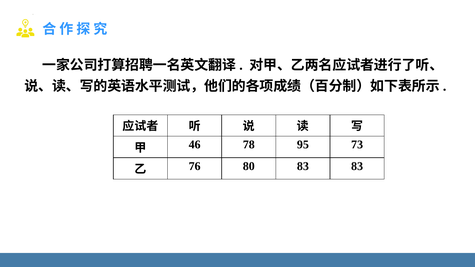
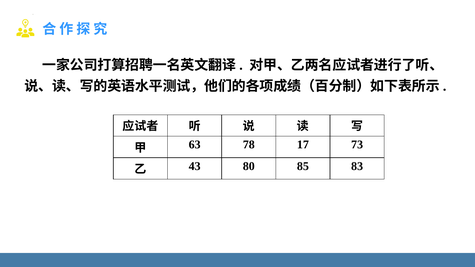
46: 46 -> 63 (195, 145)
95: 95 -> 17 (303, 145)
76: 76 -> 43 (195, 166)
80 83: 83 -> 85 (303, 166)
